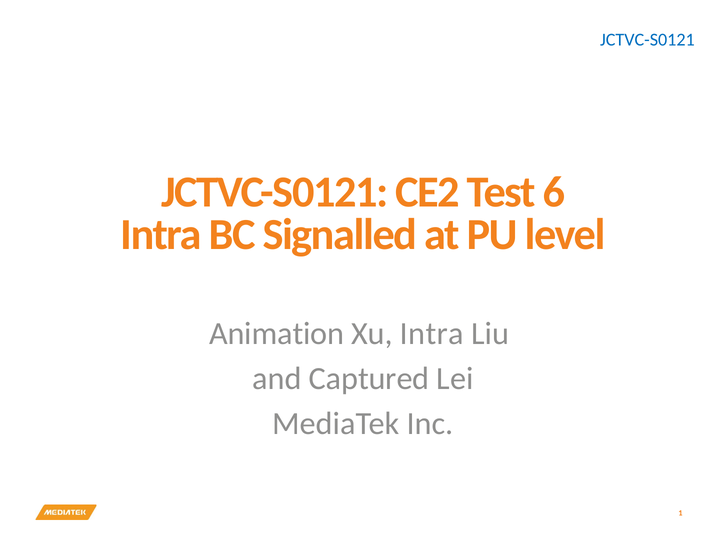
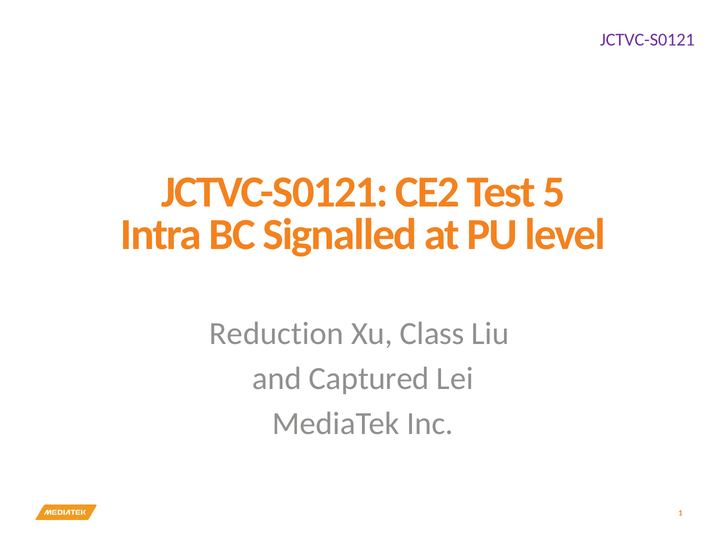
JCTVC-S0121 colour: blue -> purple (647, 40)
6: 6 -> 5 (554, 192)
Animation: Animation -> Reduction (276, 334)
Xu Intra: Intra -> Class (432, 334)
